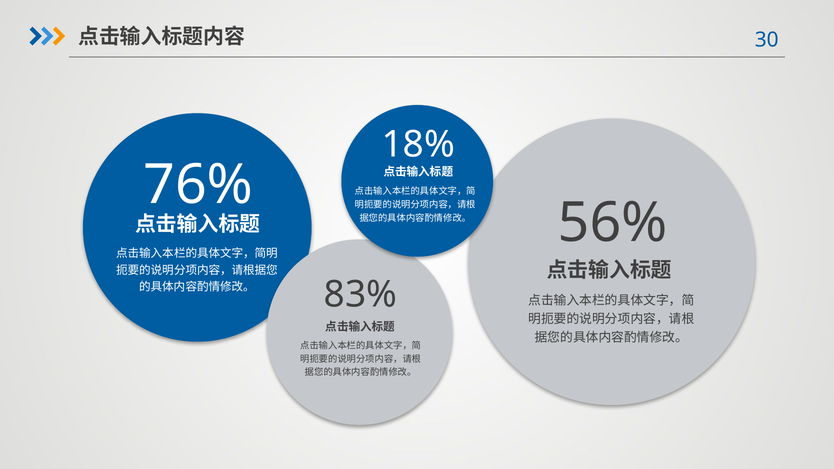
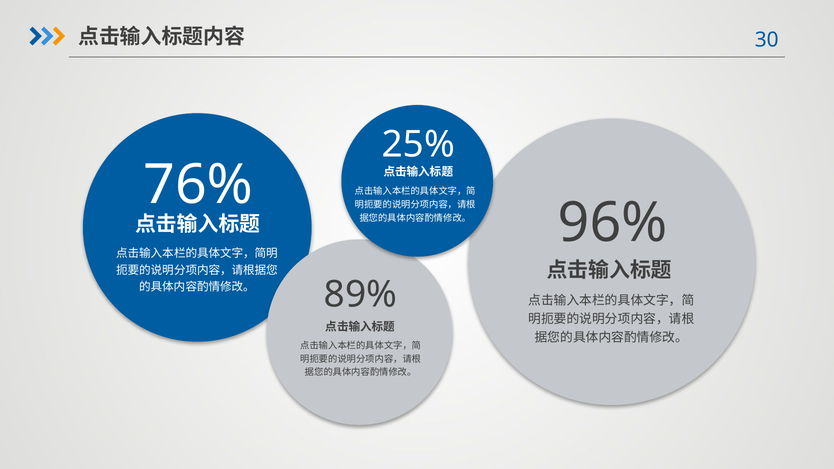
18%: 18% -> 25% (418, 145)
56%: 56% -> 96% (613, 223)
83%: 83% -> 89% (360, 295)
